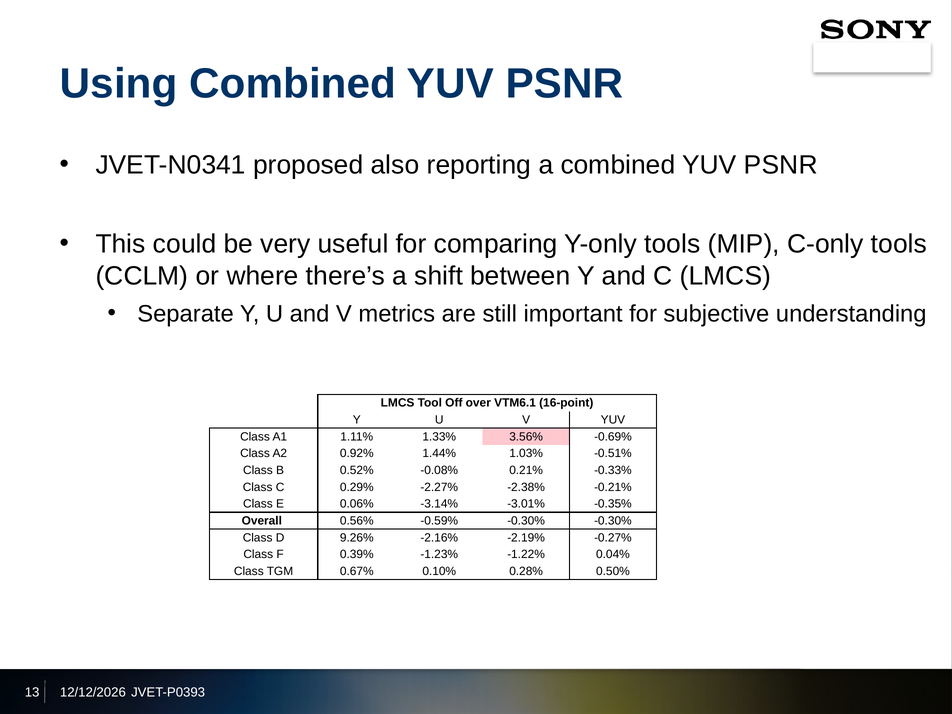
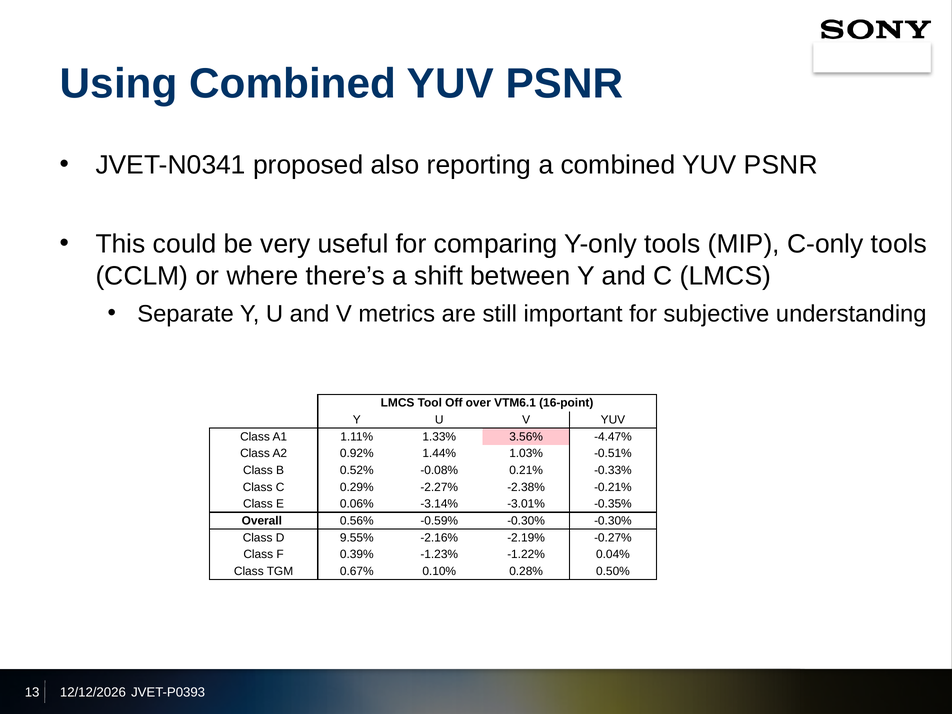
-0.69%: -0.69% -> -4.47% (613, 437)
9.26%: 9.26% -> 9.55% (357, 538)
